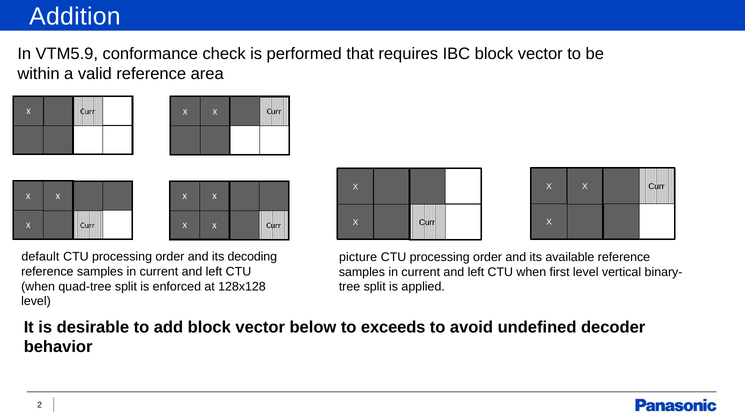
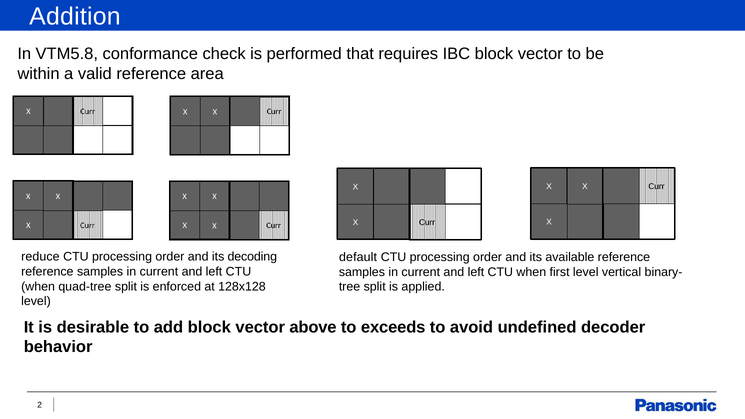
VTM5.9: VTM5.9 -> VTM5.8 (67, 54)
default: default -> reduce (40, 257)
picture: picture -> default (358, 257)
below: below -> above (313, 327)
